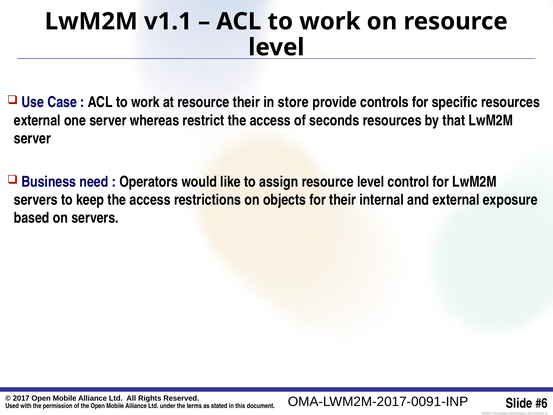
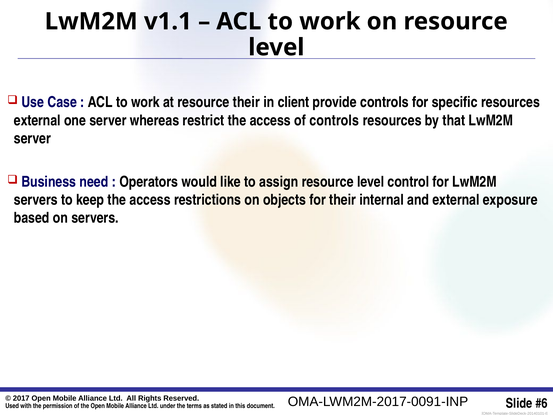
store: store -> client (293, 102)
of seconds: seconds -> controls (334, 120)
